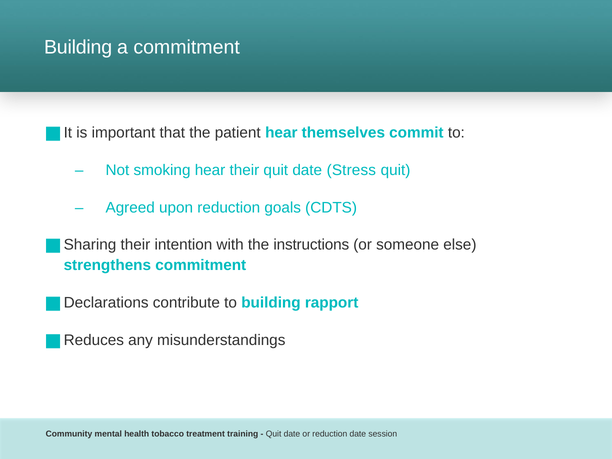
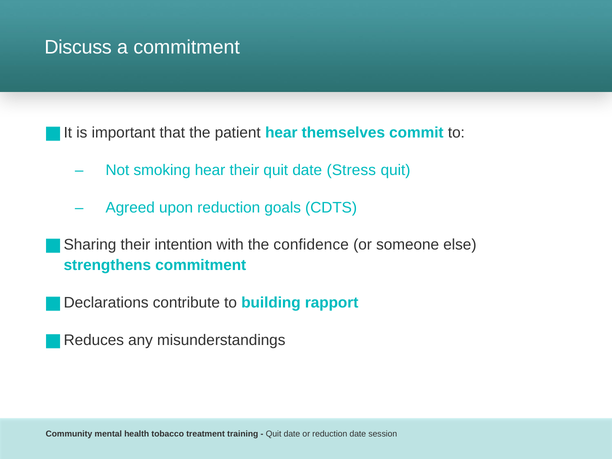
Building: Building -> Discuss (78, 47)
instructions: instructions -> confidence (311, 245)
